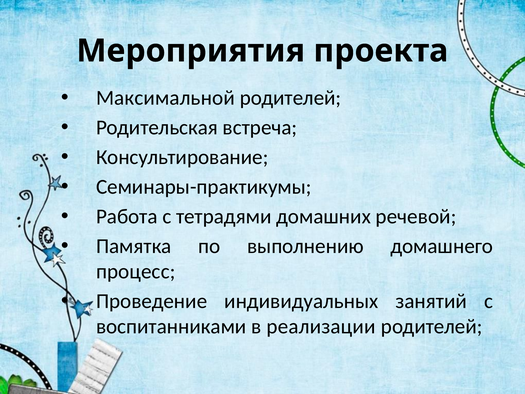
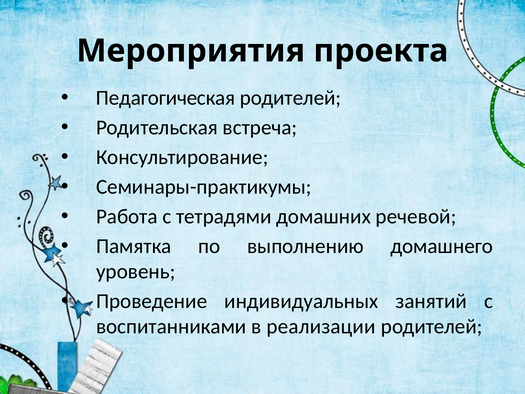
Максимальной: Максимальной -> Педагогическая (166, 98)
процесс: процесс -> уровень (136, 271)
